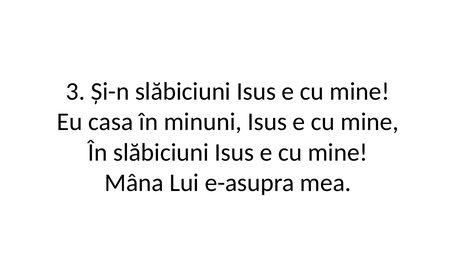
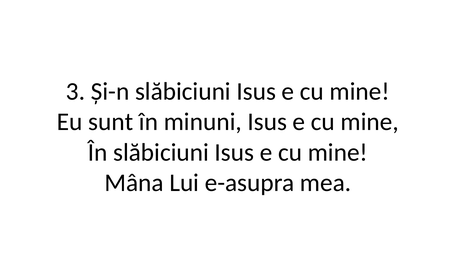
casa: casa -> sunt (111, 122)
